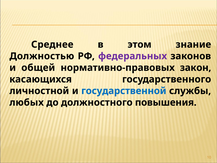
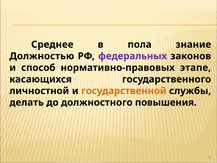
этом: этом -> пола (140, 44)
общей: общей -> способ (38, 68)
закон: закон -> этапе (196, 68)
государственной colour: blue -> orange (124, 91)
любых: любых -> делать (27, 102)
